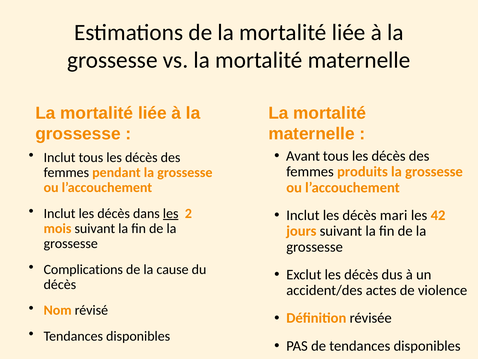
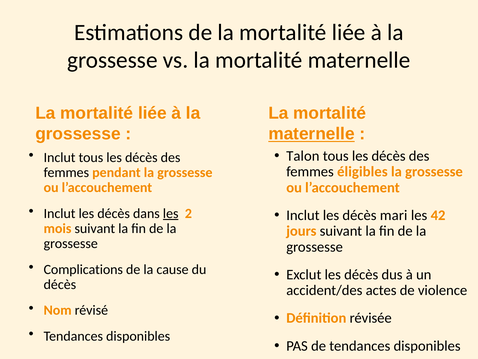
maternelle underline: none -> present (311, 134)
Avant: Avant -> Talon (303, 156)
produits: produits -> éligibles (362, 171)
